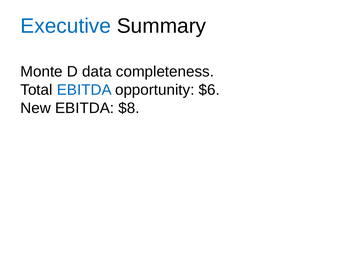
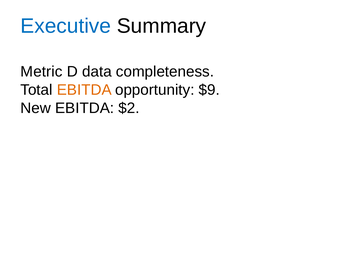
Monte: Monte -> Metric (42, 72)
EBITDA colour: blue -> orange (84, 90)
$6: $6 -> $9 (209, 90)
$8: $8 -> $2 (129, 108)
